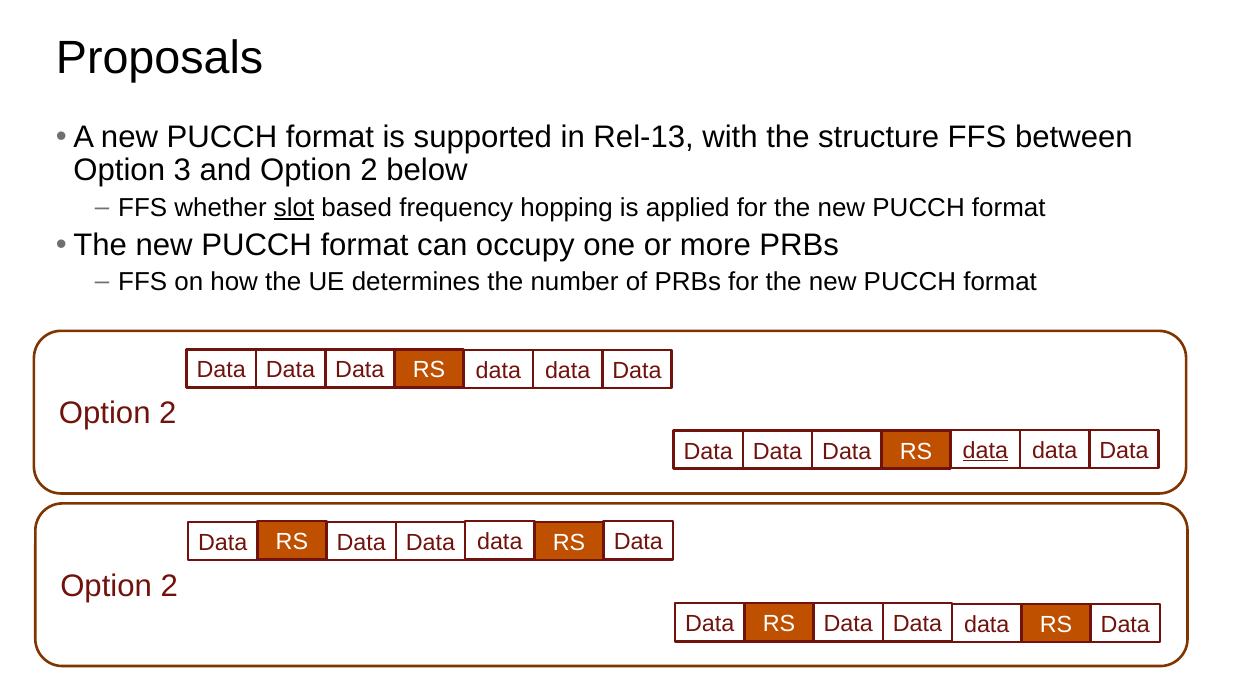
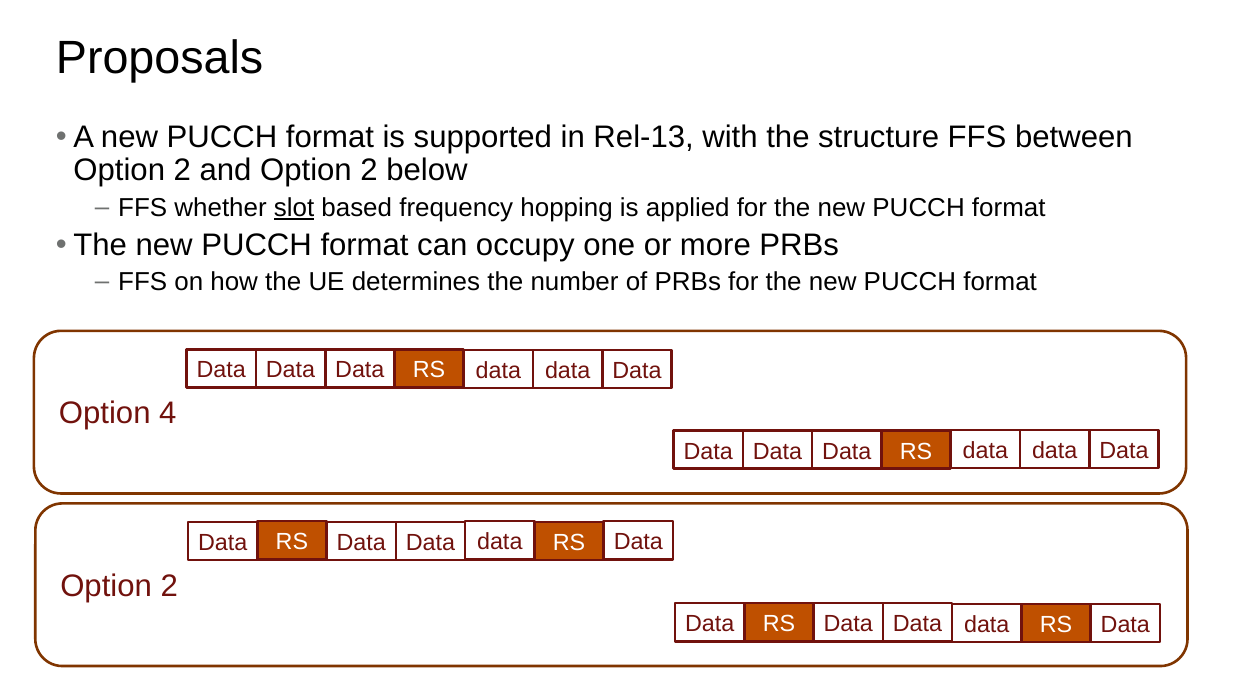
3: 3 -> 2 (182, 171)
2: 2 -> 4 (168, 414)
data underline: present -> none (985, 451)
